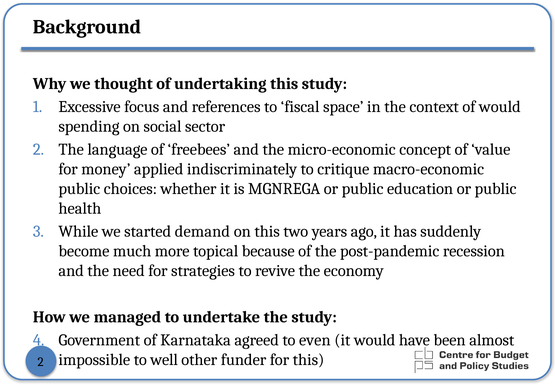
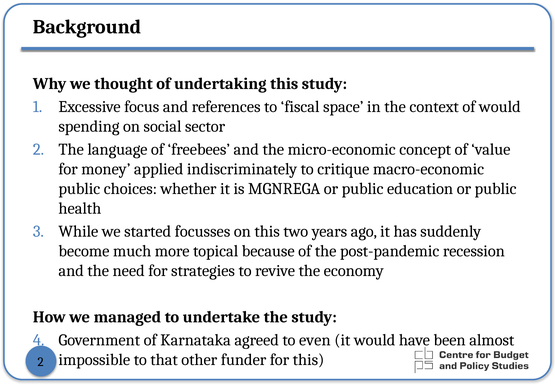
demand: demand -> focusses (202, 231)
well: well -> that (164, 359)
